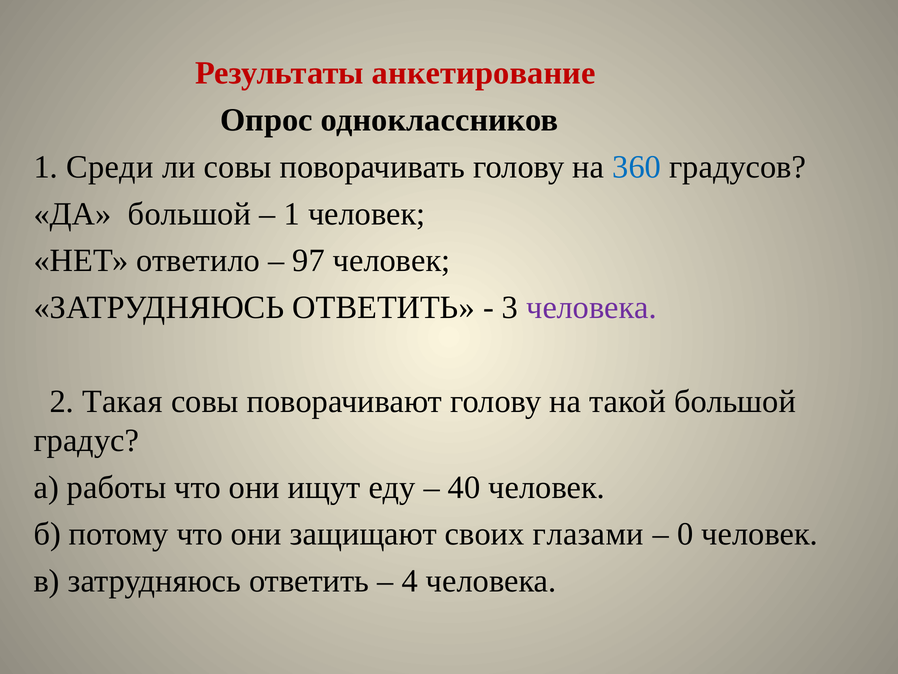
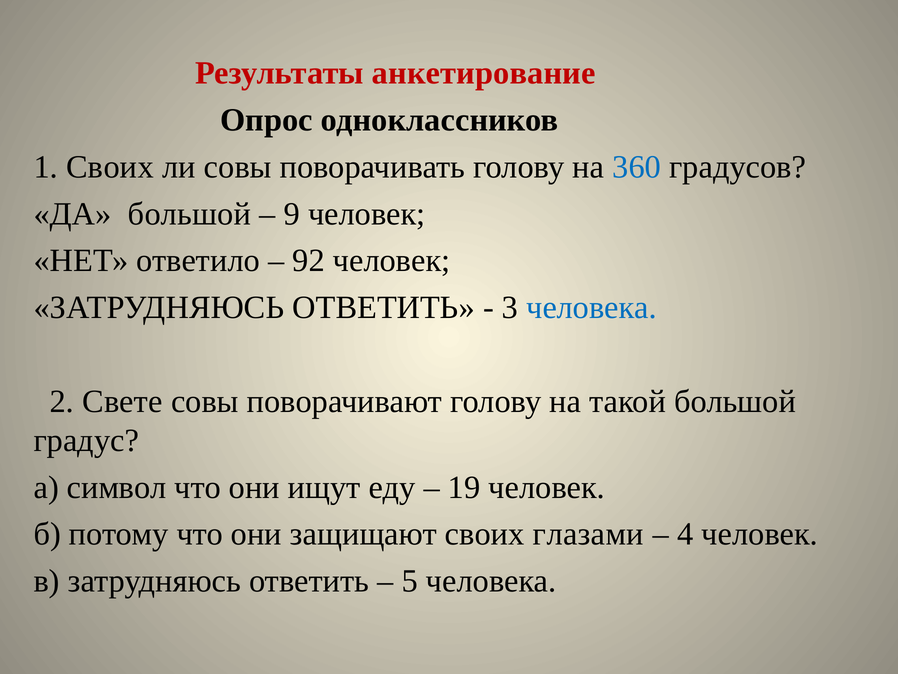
1 Среди: Среди -> Своих (110, 167)
1: 1 -> 9 (292, 214)
97: 97 -> 92 (309, 261)
человека colour: purple -> blue (592, 307)
Такая: Такая -> Свете (122, 401)
работы: работы -> символ (117, 487)
40: 40 -> 19 (464, 487)
0: 0 -> 4 (685, 534)
4: 4 -> 5 (410, 581)
